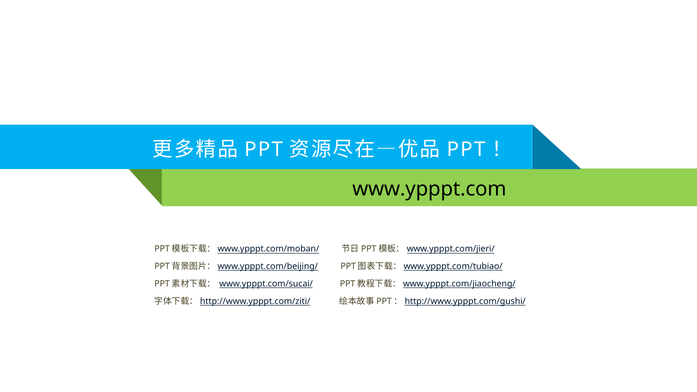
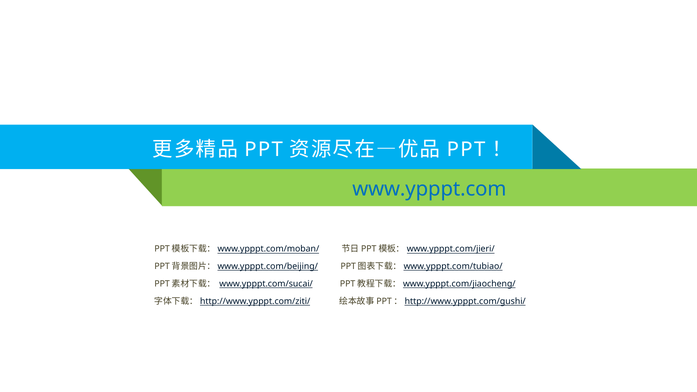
www.ypppt.com colour: black -> blue (429, 189)
